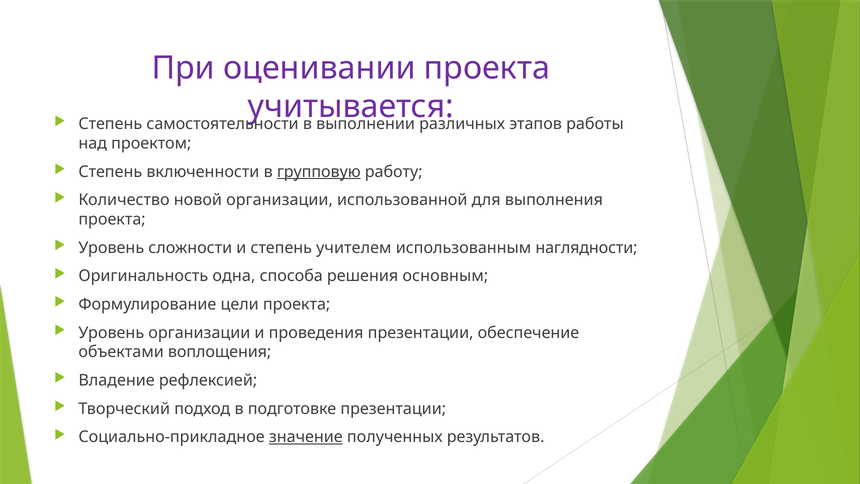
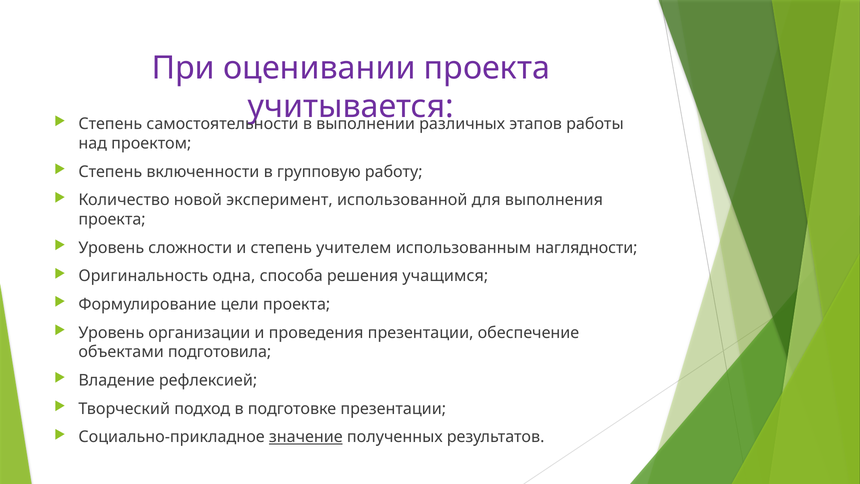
групповую underline: present -> none (319, 172)
новой организации: организации -> эксперимент (279, 200)
основным: основным -> учащимся (445, 276)
воплощения: воплощения -> подготовила (220, 352)
